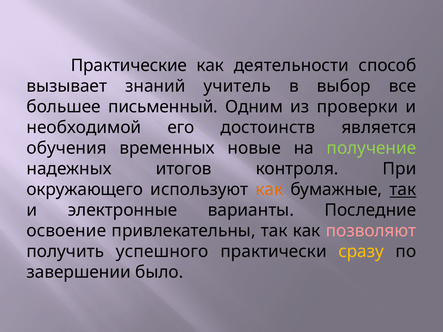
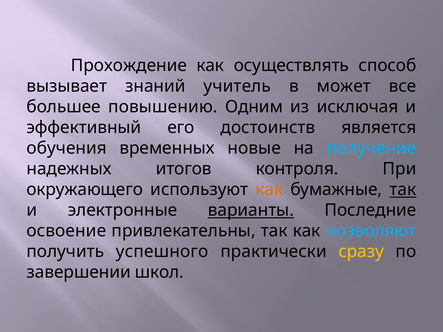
Практические: Практические -> Прохождение (129, 66)
деятельности: деятельности -> осуществлять (291, 66)
выбор: выбор -> может (344, 86)
письменный: письменный -> повышению (163, 107)
проверки: проверки -> исключая (358, 107)
необходимой: необходимой -> эффективный (84, 128)
получение colour: light green -> light blue (371, 148)
варианты underline: none -> present (251, 210)
позволяют colour: pink -> light blue (371, 231)
было: было -> школ (159, 272)
